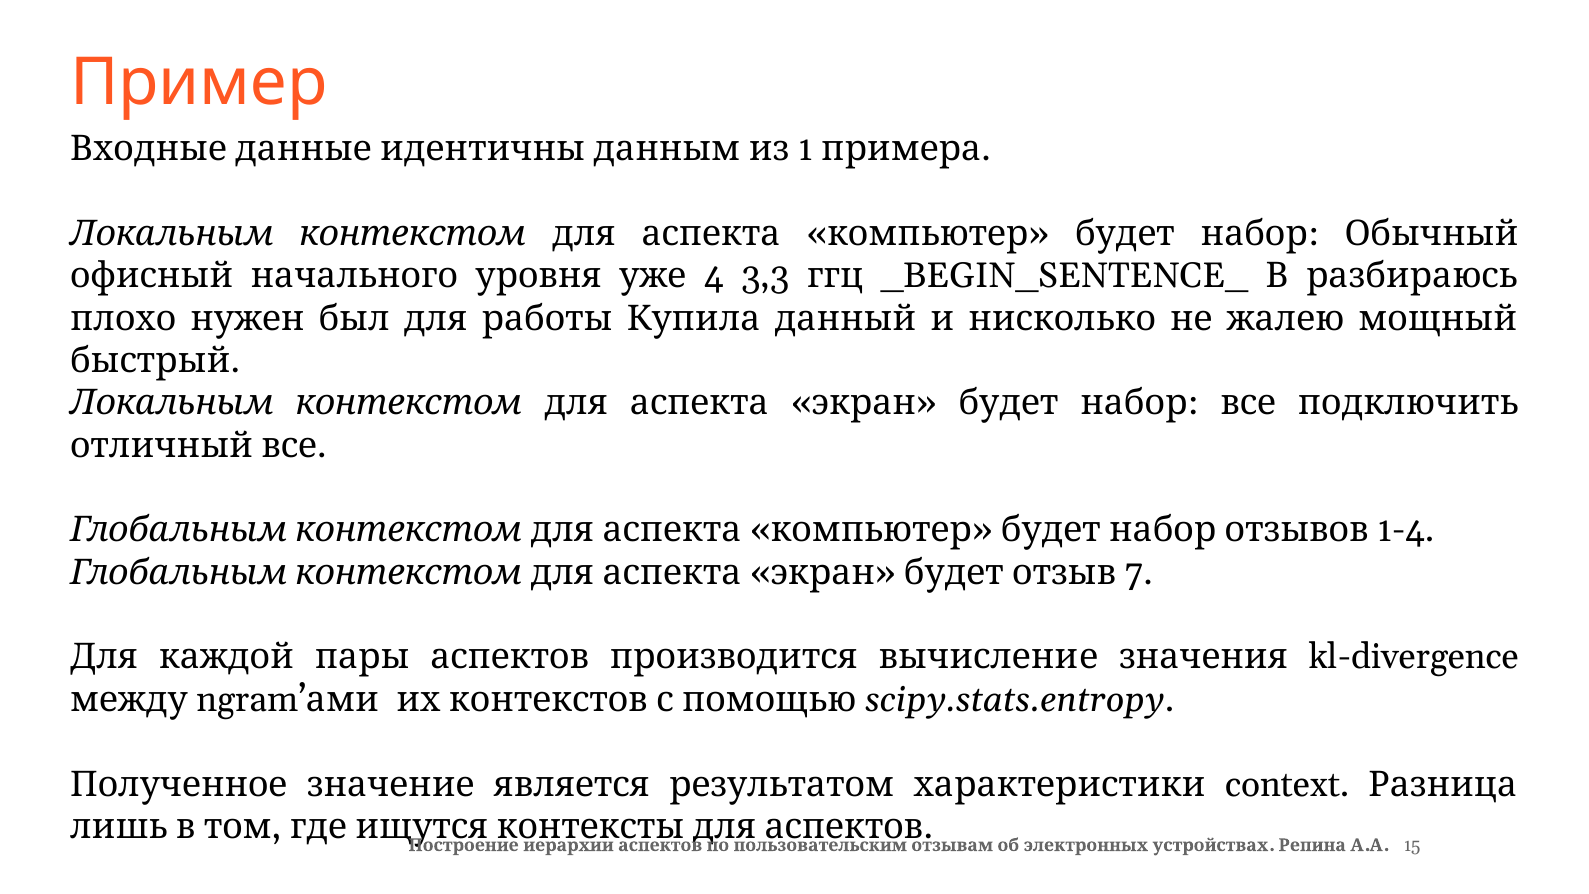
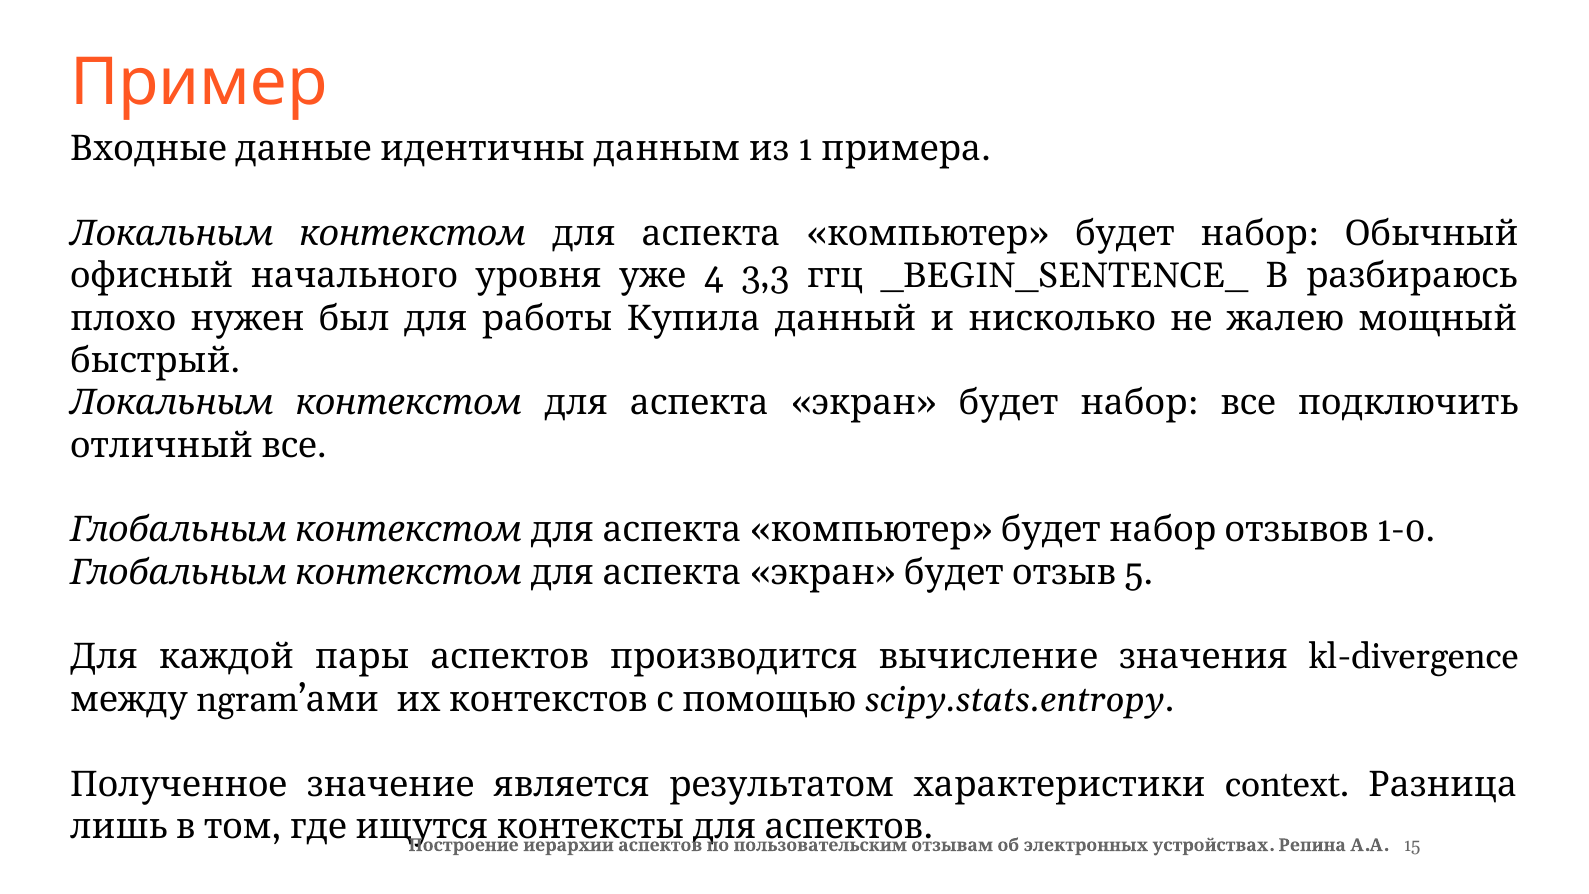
1-4: 1-4 -> 1-0 (1406, 530)
7: 7 -> 5 (1139, 573)
